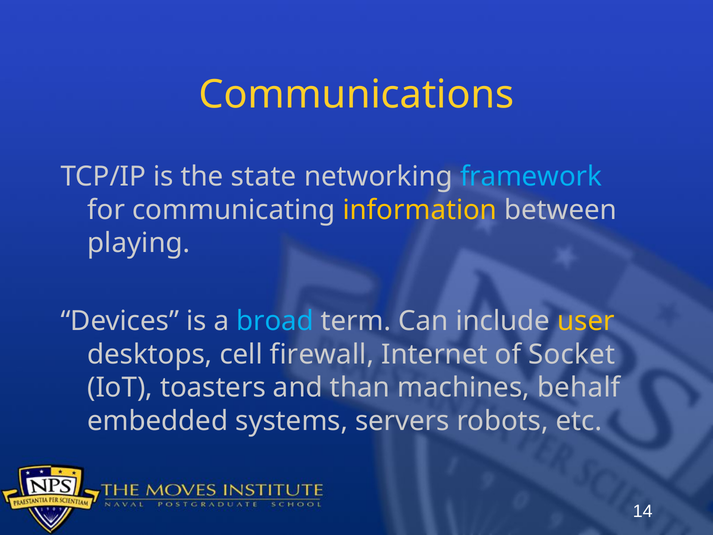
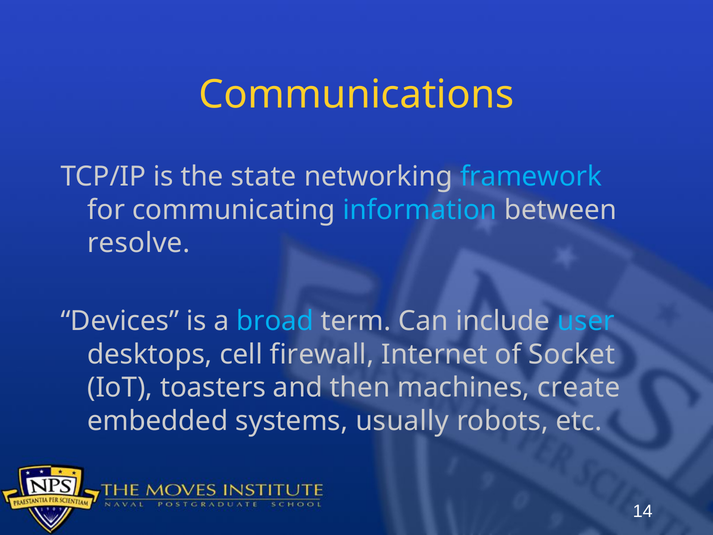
information colour: yellow -> light blue (420, 210)
playing: playing -> resolve (139, 243)
user colour: yellow -> light blue (586, 321)
than: than -> then (360, 387)
behalf: behalf -> create (579, 387)
servers: servers -> usually (402, 421)
